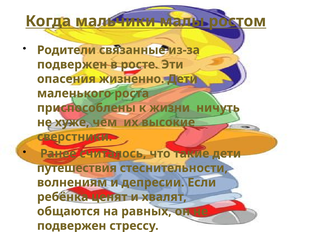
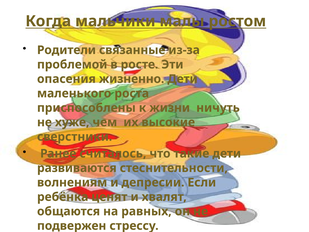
подвержен: подвержен -> проблемой (72, 64)
путешествия: путешествия -> развиваются (77, 168)
